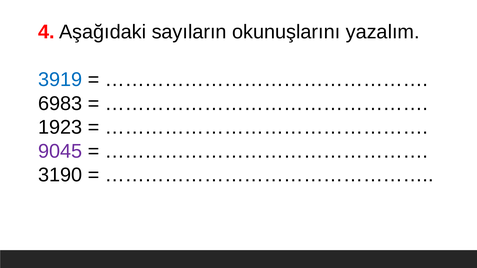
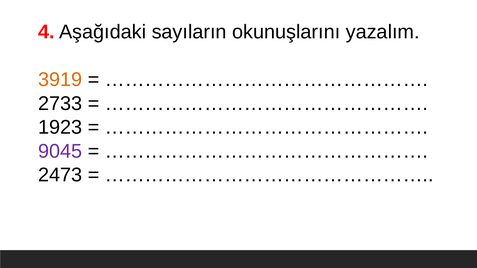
3919 colour: blue -> orange (60, 80)
6983: 6983 -> 2733 (60, 104)
3190: 3190 -> 2473 (60, 175)
